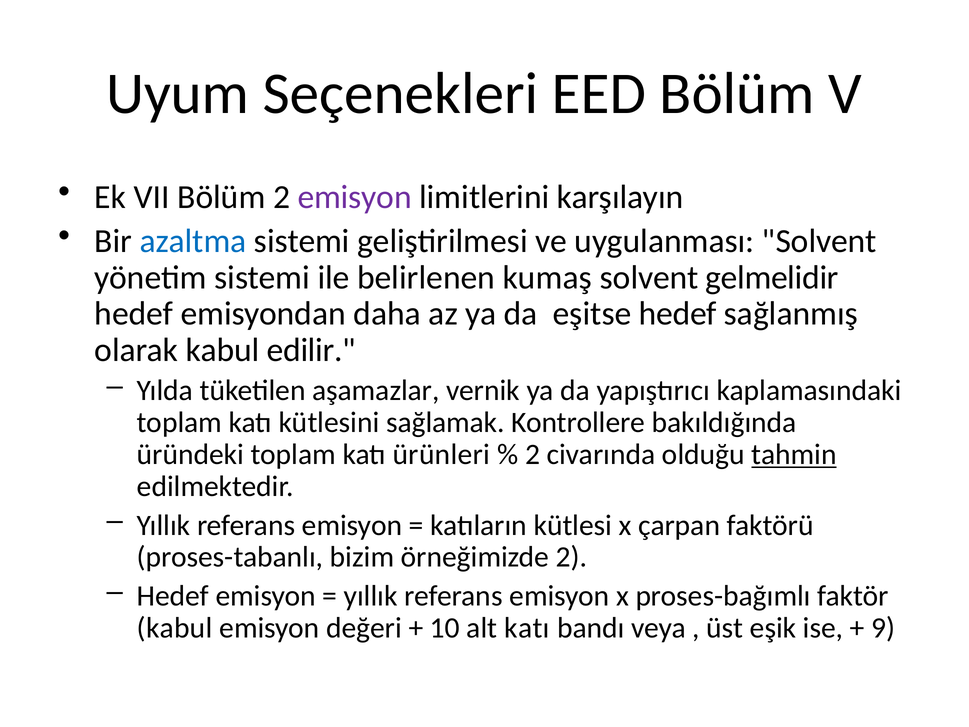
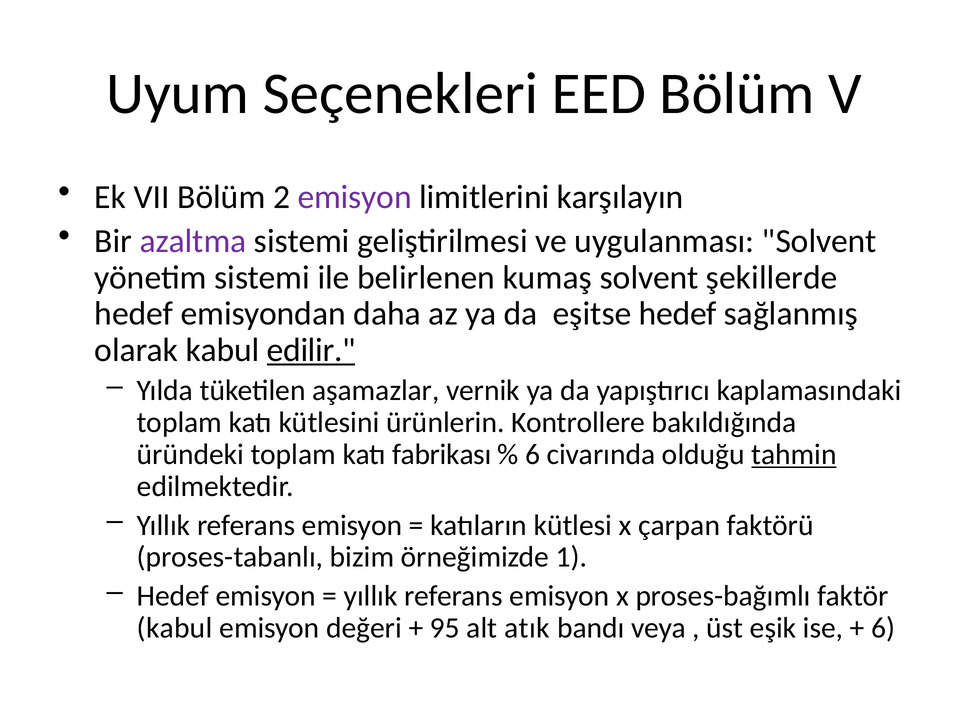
azaltma colour: blue -> purple (193, 241)
gelmelidir: gelmelidir -> şekillerde (772, 277)
edilir underline: none -> present (311, 350)
sağlamak: sağlamak -> ürünlerin (445, 422)
ürünleri: ürünleri -> fabrikası (442, 454)
2: 2 -> 6 (533, 454)
örneğimizde 2: 2 -> 1 (571, 557)
10: 10 -> 95 (445, 628)
alt katı: katı -> atık (527, 628)
9: 9 -> 6 (883, 628)
